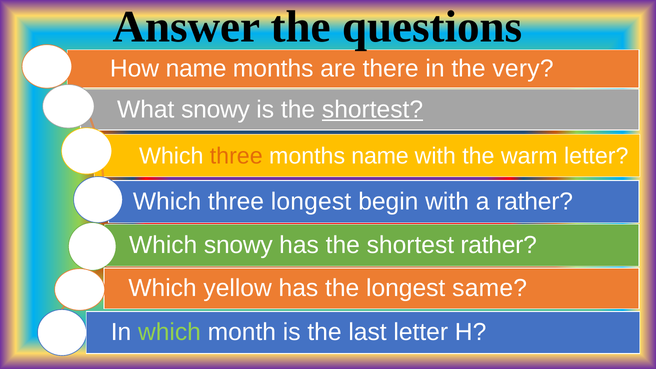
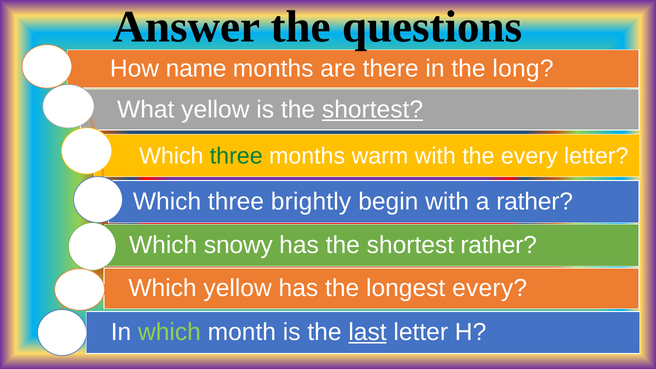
very: very -> long (523, 69)
What snowy: snowy -> yellow (215, 109)
three colour: orange -> green (236, 156)
months name: name -> warm (380, 156)
the warm: warm -> every (529, 156)
three longest: longest -> brightly (311, 201)
longest same: same -> every (490, 288)
last underline: none -> present (367, 332)
